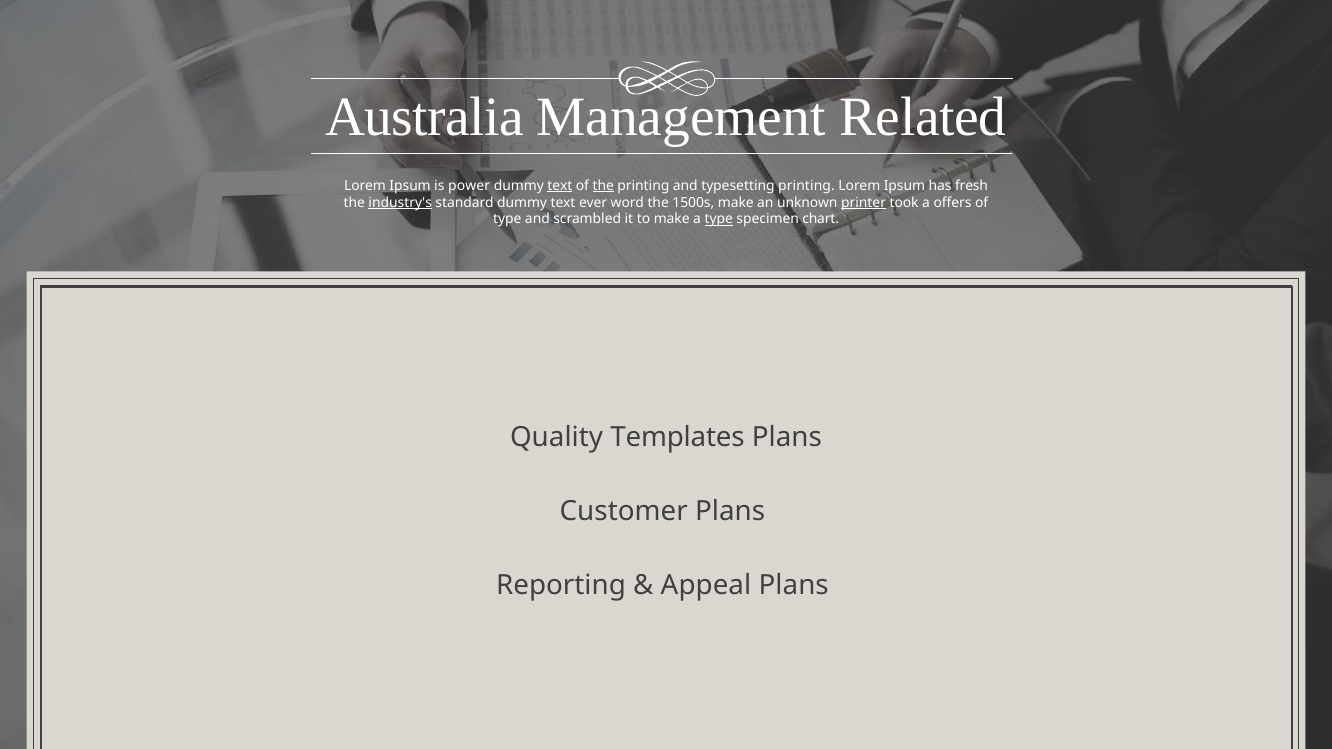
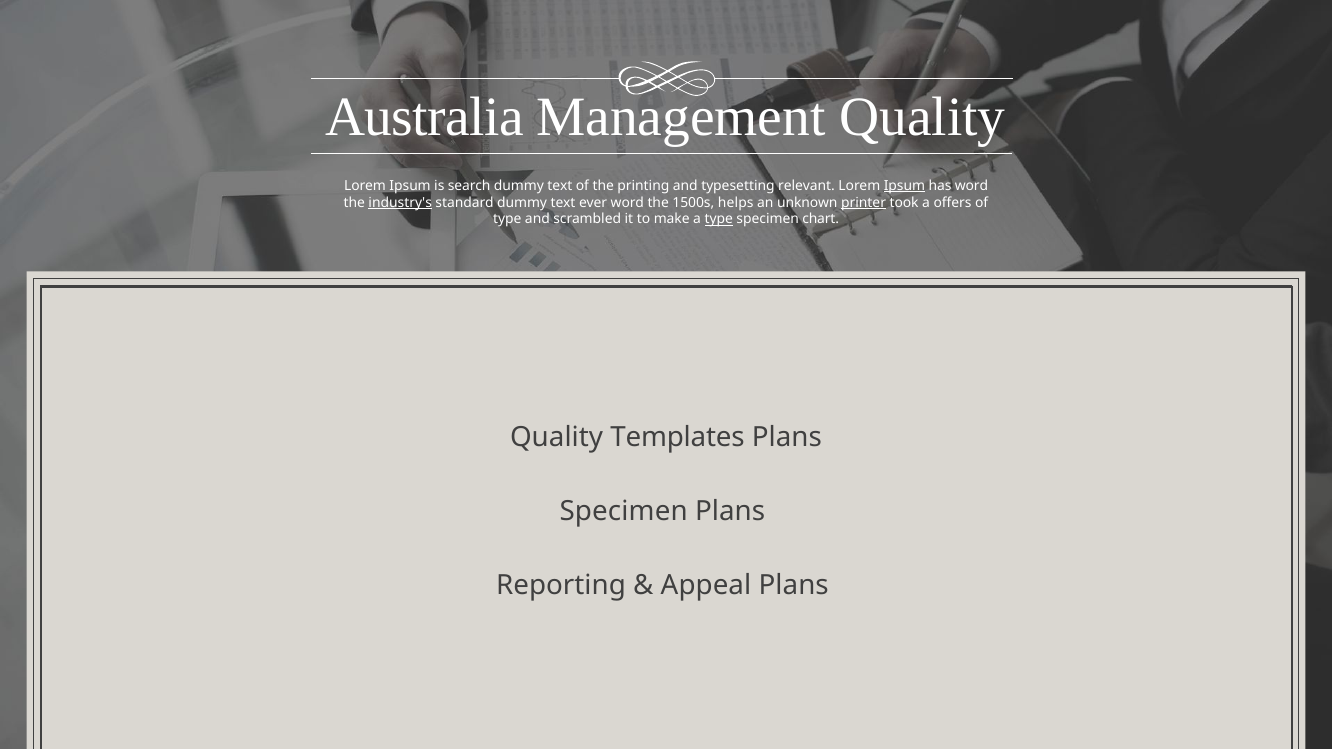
Management Related: Related -> Quality (923, 117)
power: power -> search (469, 186)
text underline: present -> none (560, 186)
the underline: present -> none (603, 186)
typesetting printing: printing -> relevant (807, 186)
Ipsum underline: none -> present (904, 186)
has fresh: fresh -> word (972, 186)
1500s make: make -> helps (736, 202)
Customer: Customer -> Specimen (624, 512)
